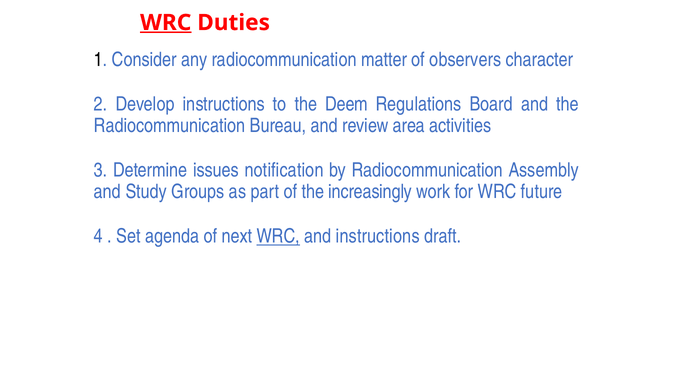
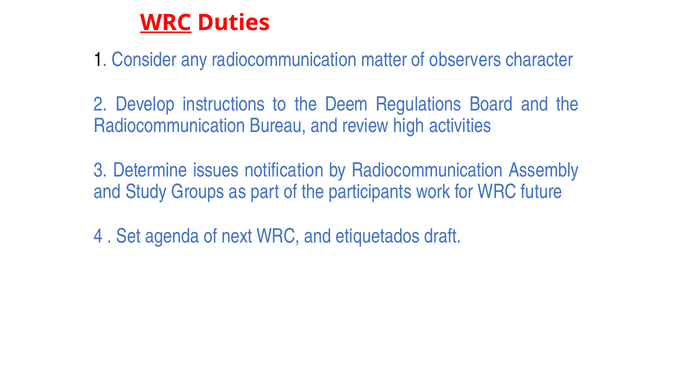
area: area -> high (409, 126)
increasingly: increasingly -> participants (370, 192)
WRC underline: present -> none (278, 236)
and instructions: instructions -> etiquetados (378, 236)
